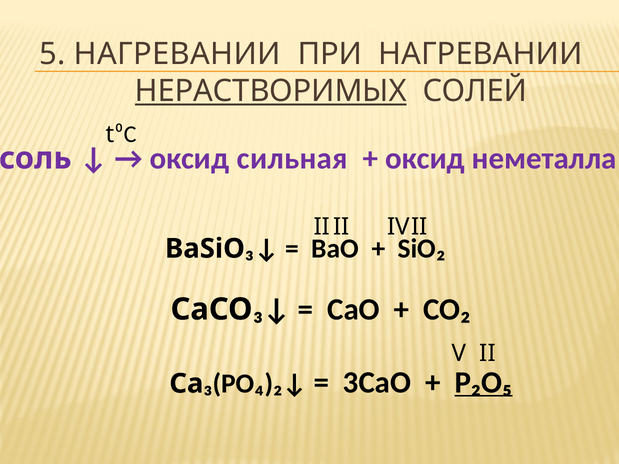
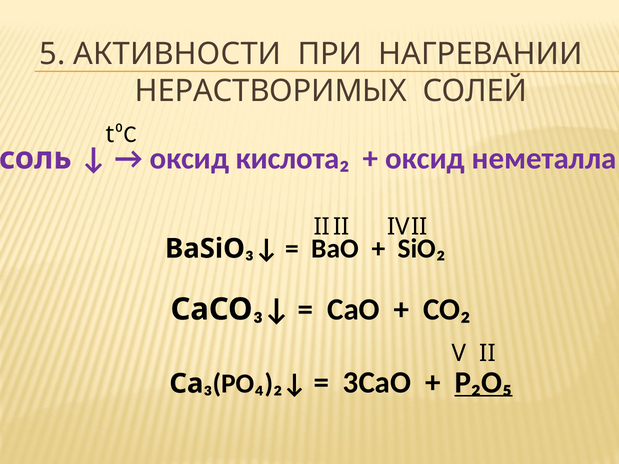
5 НАГРЕВАНИИ: НАГРЕВАНИИ -> АКТИВНОСТИ (177, 54)
НЕРАСТВОРИМЫХ underline: present -> none (271, 91)
сильная: сильная -> кислота₂ (293, 158)
